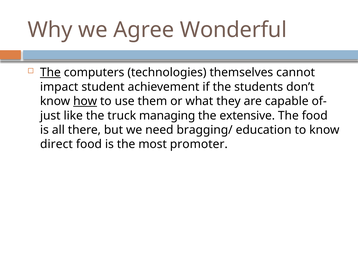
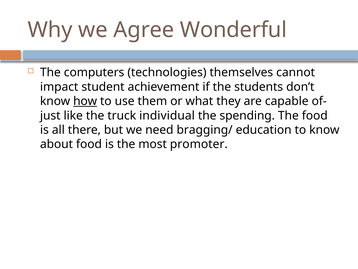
The underline: present -> none (50, 72)
managing: managing -> individual (167, 115)
extensive: extensive -> spending (247, 115)
direct: direct -> about (56, 144)
